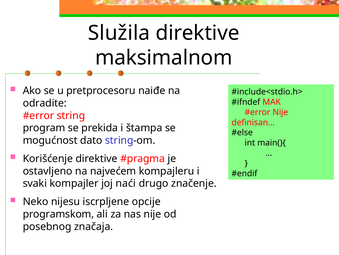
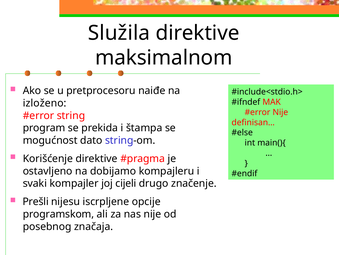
odradite: odradite -> izloženo (45, 103)
najvećem: najvećem -> dobijamo (113, 171)
naći: naći -> cijeli (126, 183)
Neko: Neko -> Prešli (36, 201)
